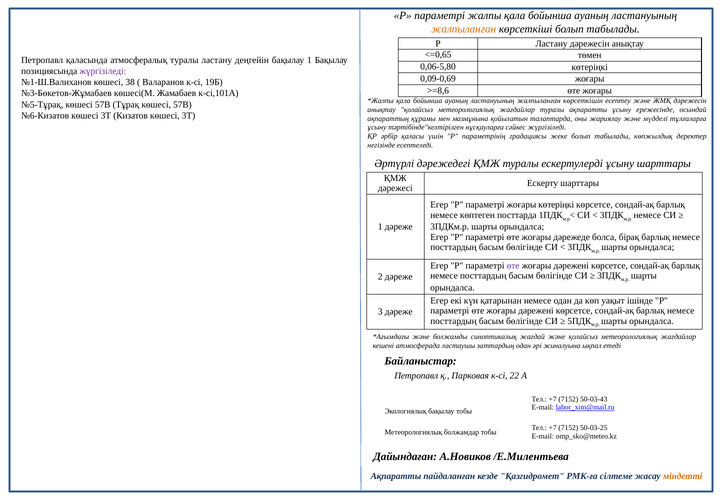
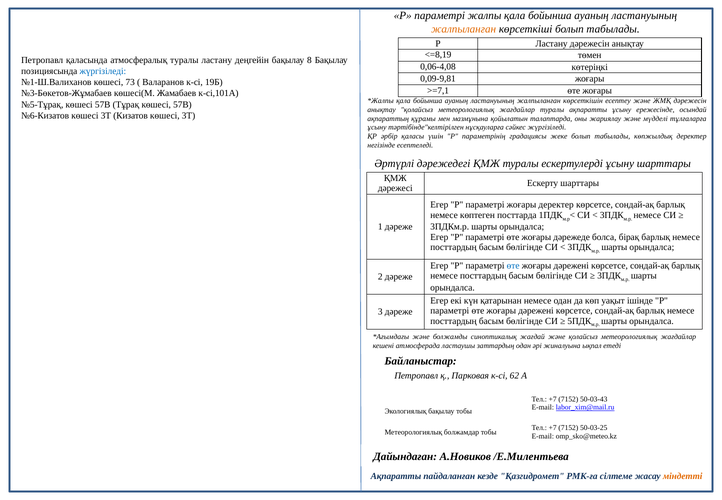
<=0,65: <=0,65 -> <=8,19 (438, 55)
бақылау 1: 1 -> 8 (309, 60)
0,06-5,80: 0,06-5,80 -> 0,06-4,08 (438, 67)
жүргізіледі colour: purple -> blue (103, 71)
0,09-0,69: 0,09-0,69 -> 0,09-9,81 (438, 79)
38: 38 -> 73 (130, 82)
>=8,6: >=8,6 -> >=7,1 (438, 91)
жоғары көтеріңкі: көтеріңкі -> деректер (556, 205)
өте colour: purple -> blue (513, 266)
22: 22 -> 62 (514, 376)
